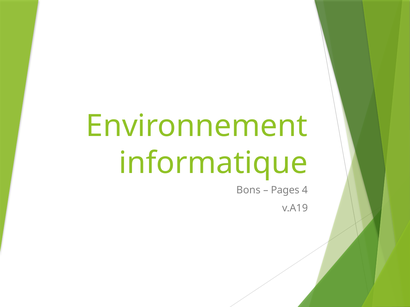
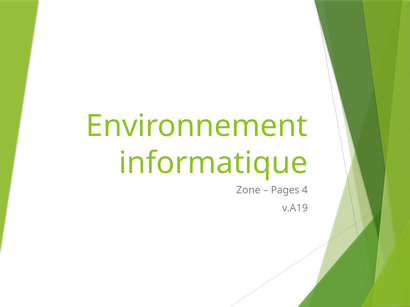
Bons: Bons -> Zone (248, 191)
